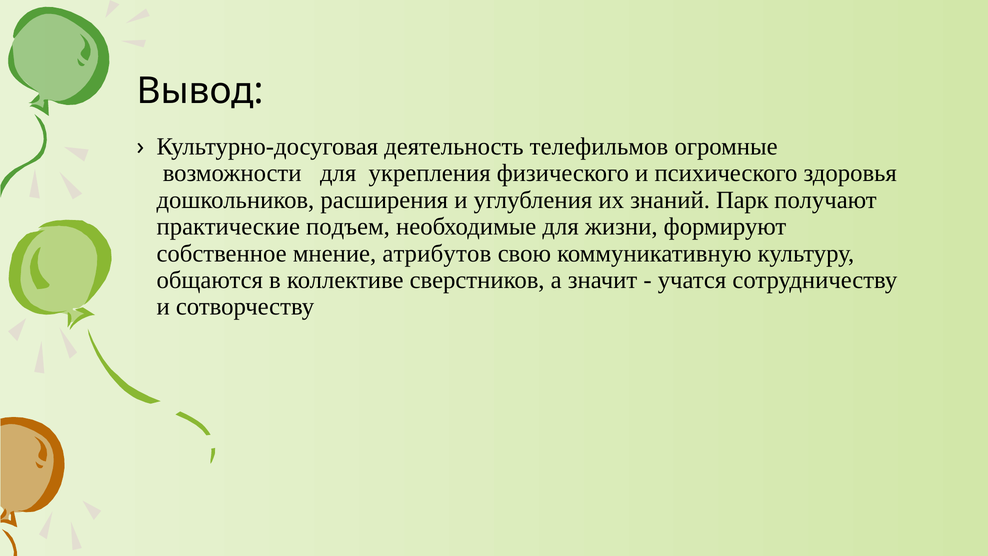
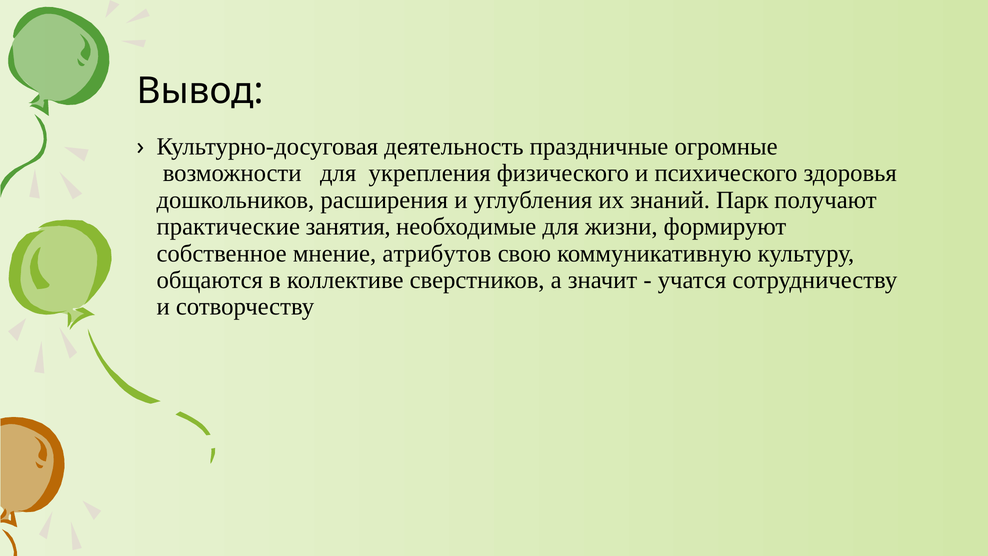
телефильмов: телефильмов -> праздничные (599, 147)
подъем: подъем -> занятия (348, 227)
